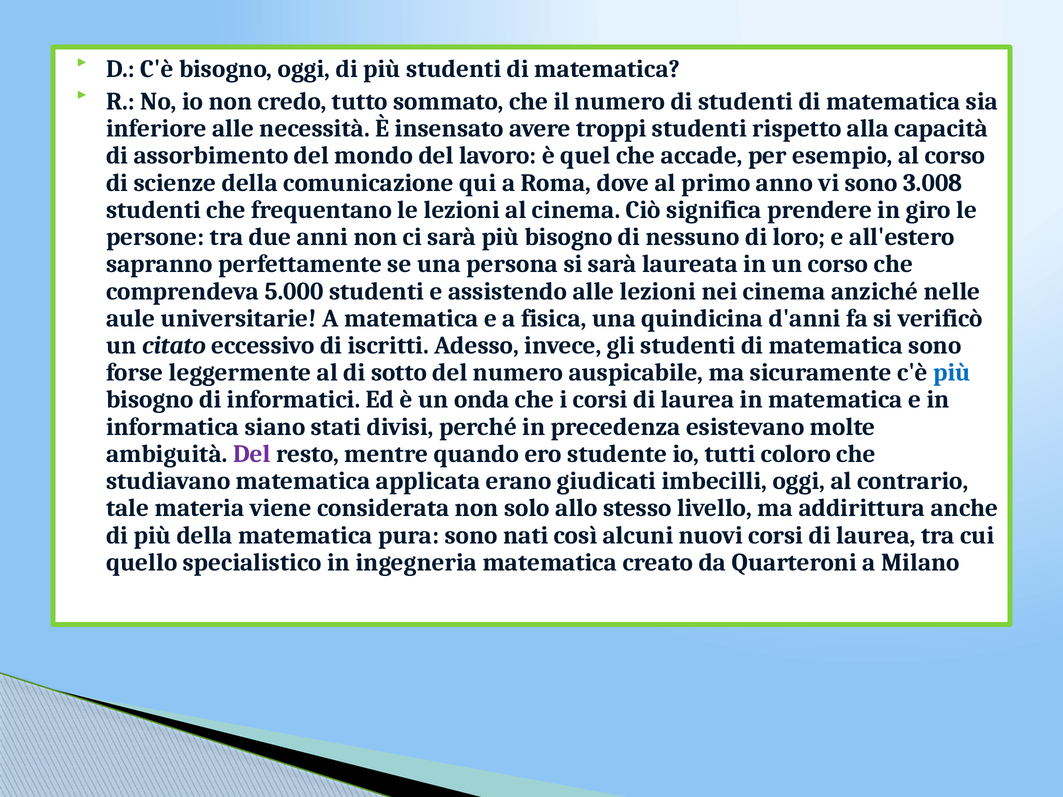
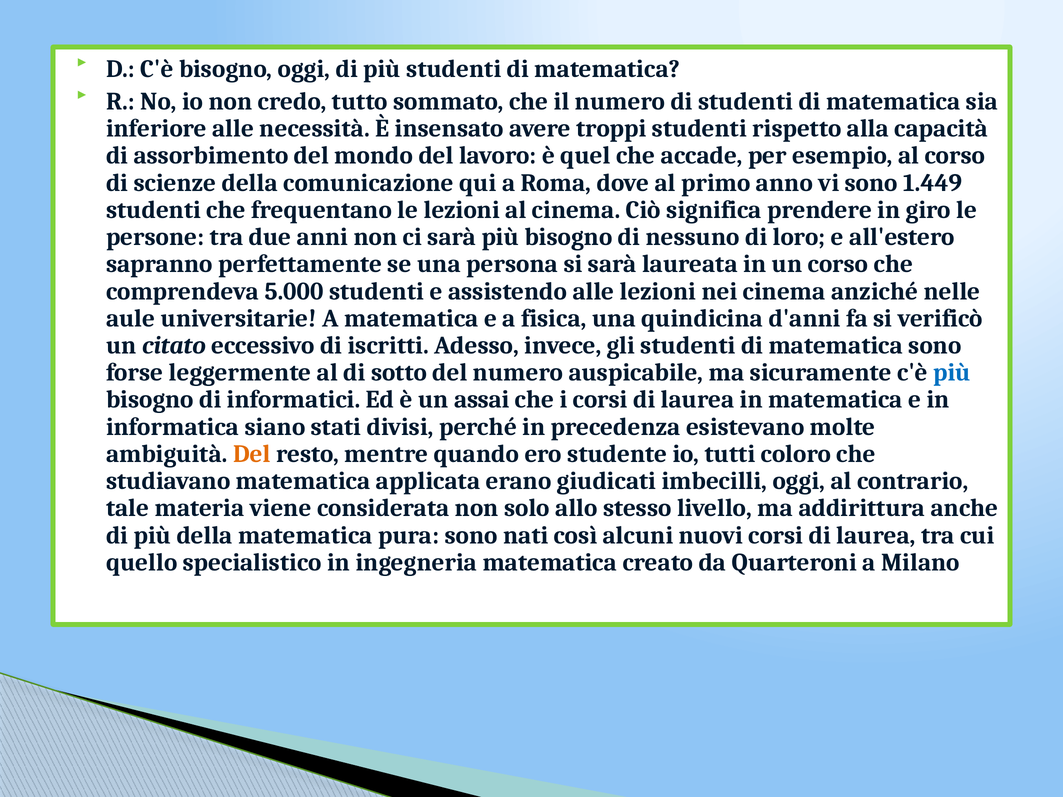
3.008: 3.008 -> 1.449 (933, 183)
onda: onda -> assai (482, 400)
Del colour: purple -> orange (252, 454)
